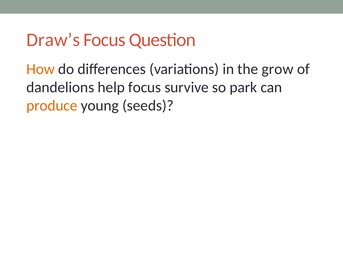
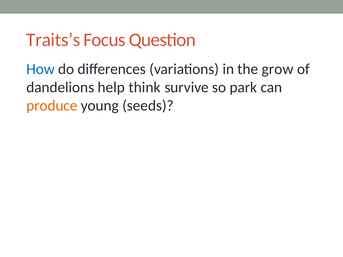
Draw’s: Draw’s -> Traits’s (53, 40)
How colour: orange -> blue (40, 69)
help focus: focus -> think (145, 87)
